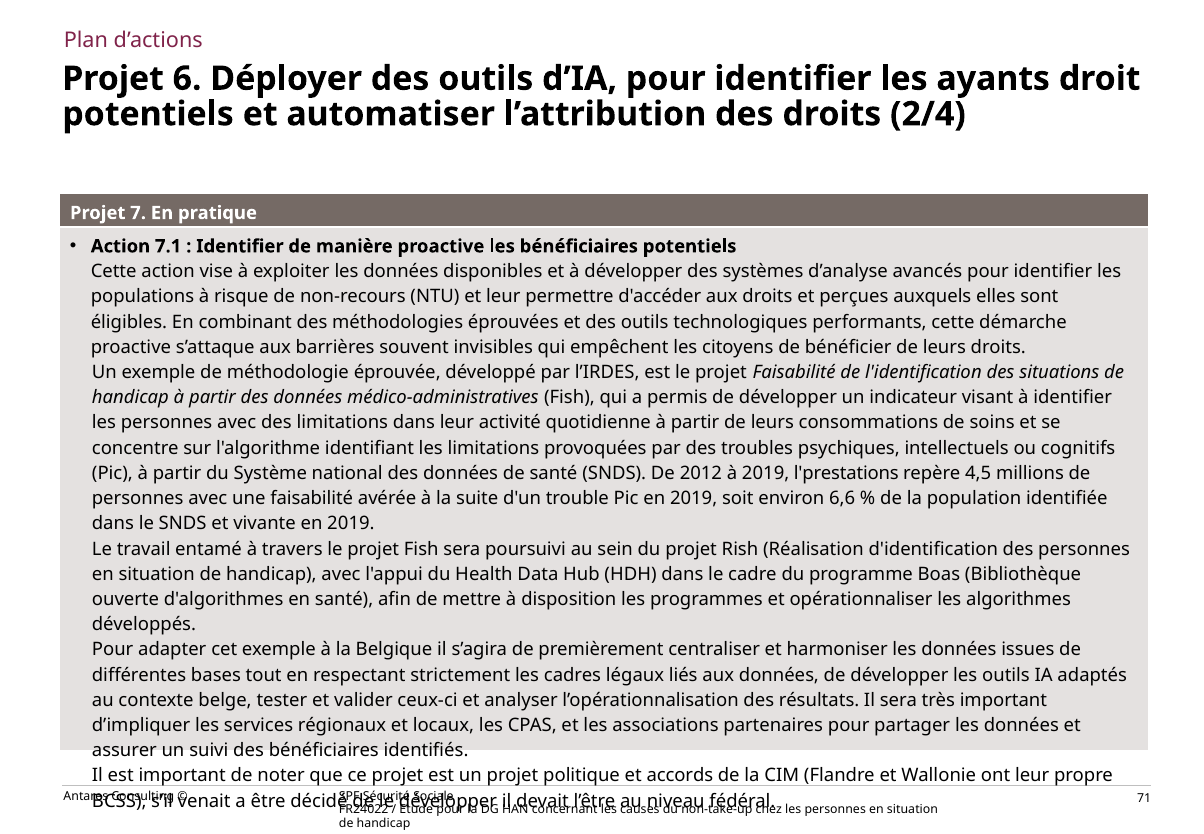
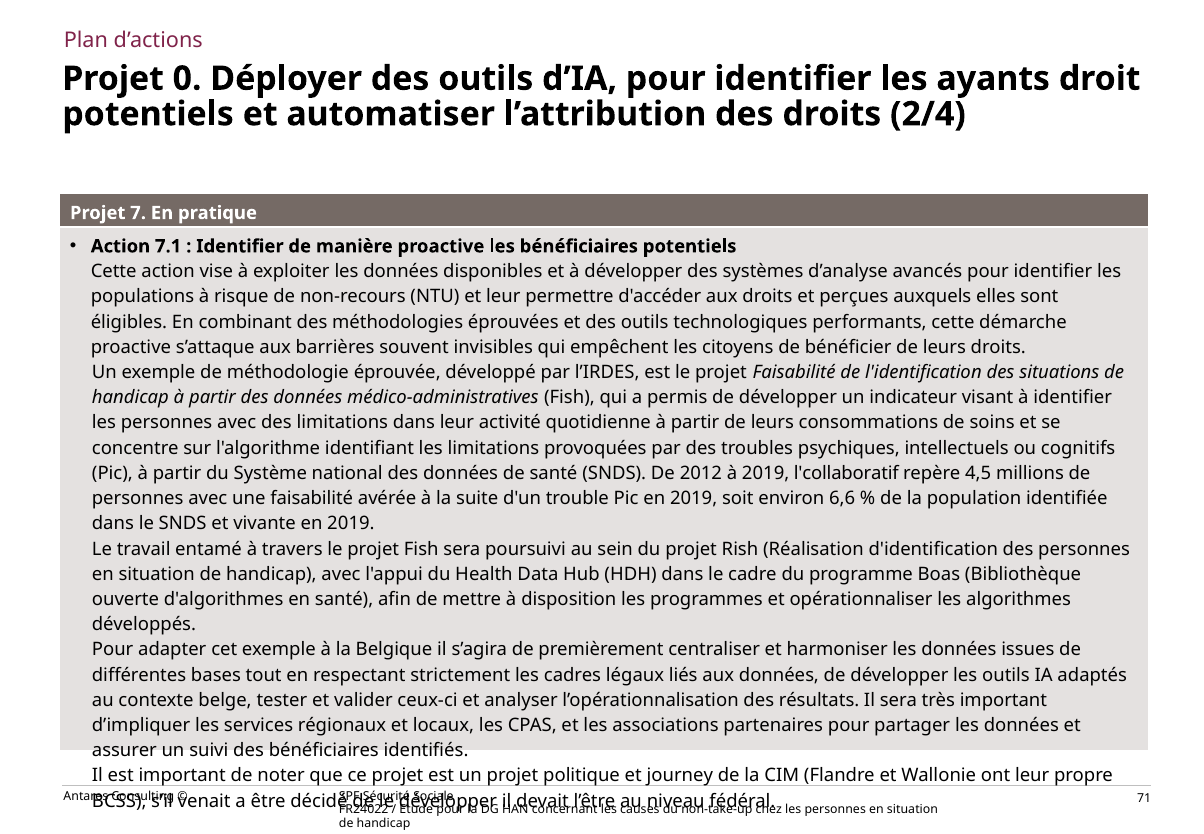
6: 6 -> 0 (187, 79)
l'prestations: l'prestations -> l'collaboratif (846, 473)
accords: accords -> journey (680, 775)
